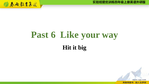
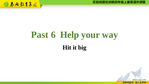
Like: Like -> Help (70, 35)
